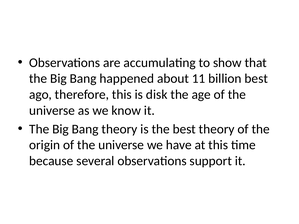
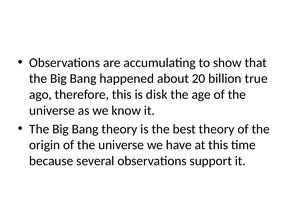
11: 11 -> 20 (199, 79)
billion best: best -> true (256, 79)
